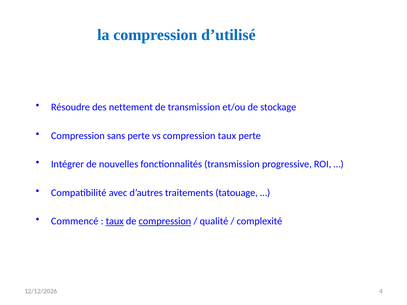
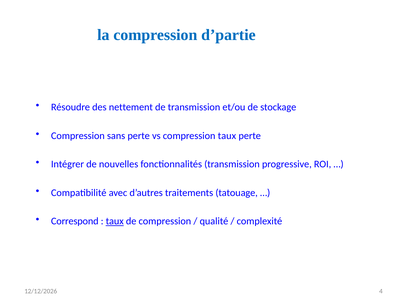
d’utilisé: d’utilisé -> d’partie (228, 35)
Commencé: Commencé -> Correspond (75, 221)
compression underline: present -> none (165, 221)
